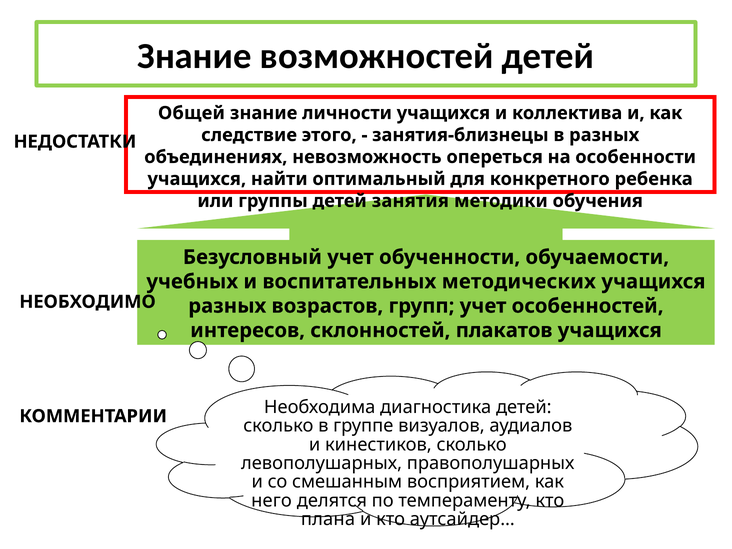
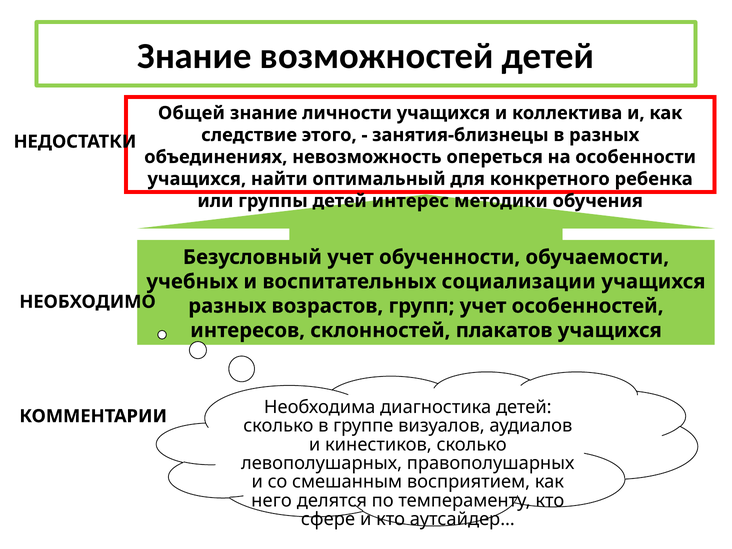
занятия: занятия -> интерес (410, 201)
методических: методических -> социализации (519, 282)
плана: плана -> сфере (328, 519)
